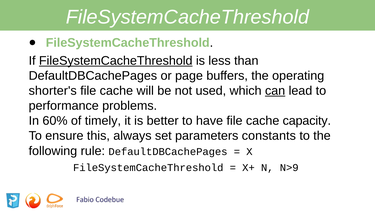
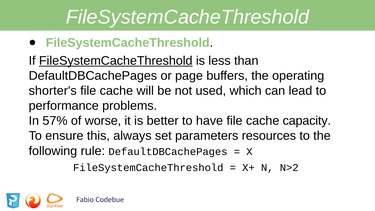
can underline: present -> none (275, 91)
60%: 60% -> 57% (55, 121)
timely: timely -> worse (103, 121)
constants: constants -> resources (269, 136)
N>9: N>9 -> N>2 (289, 168)
